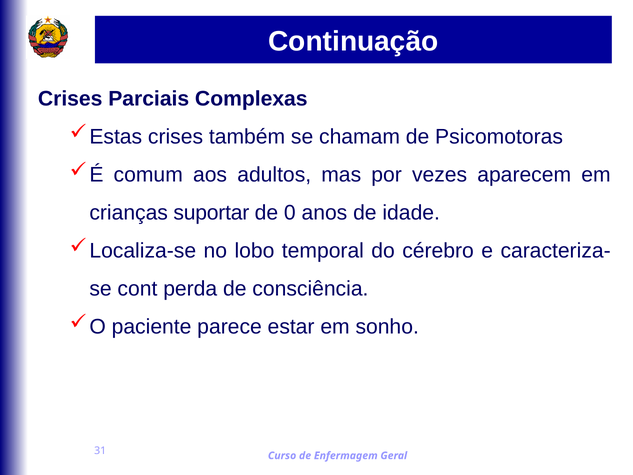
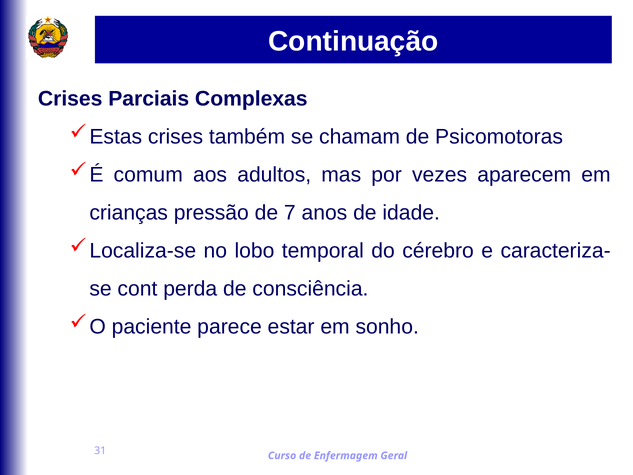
suportar: suportar -> pressão (211, 212)
0: 0 -> 7 (290, 212)
